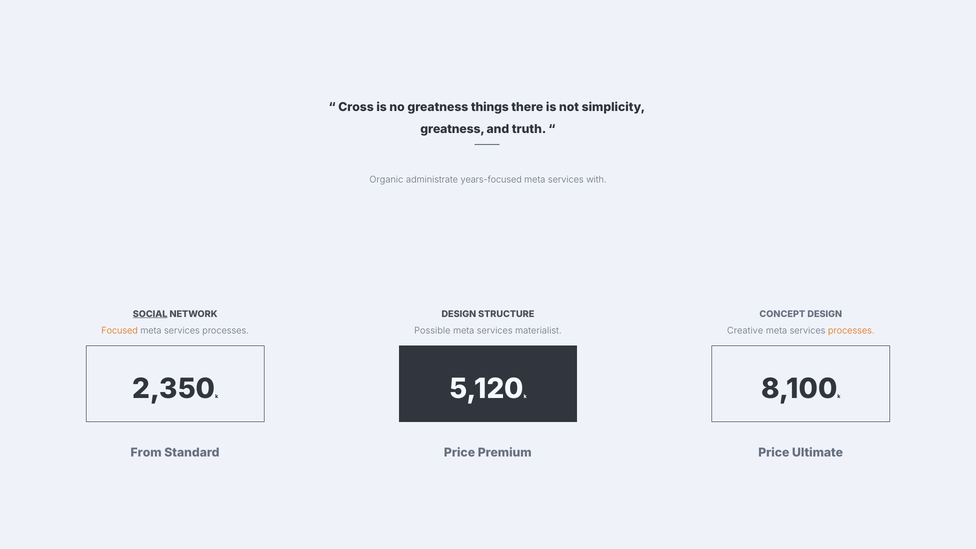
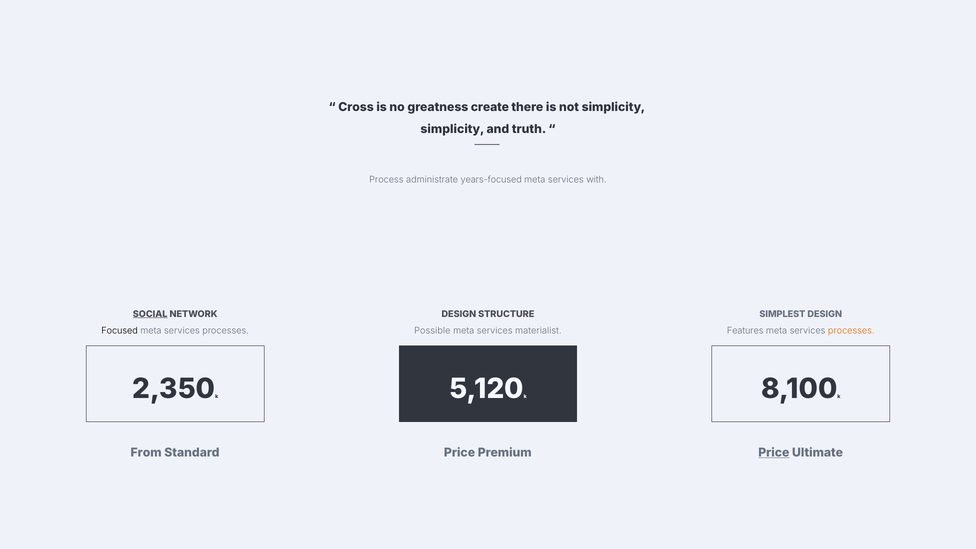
things: things -> create (490, 107)
greatness: greatness -> simplicity (452, 129)
Organic: Organic -> Process (386, 180)
CONCEPT: CONCEPT -> SIMPLEST (782, 314)
Focused colour: orange -> black (120, 330)
Creative: Creative -> Features (745, 330)
Price underline: none -> present (774, 452)
